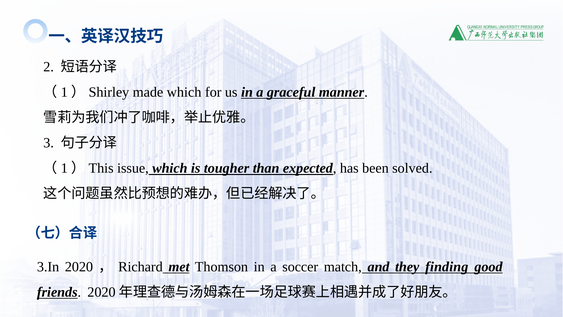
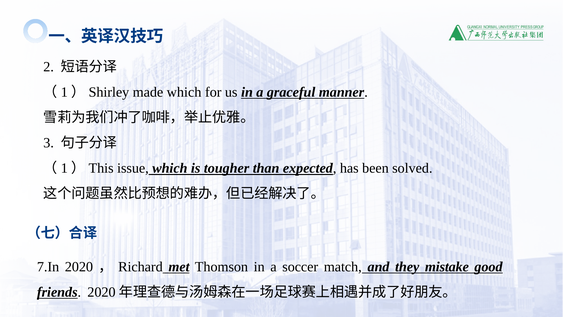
3.In: 3.In -> 7.In (48, 266)
finding: finding -> mistake (447, 266)
